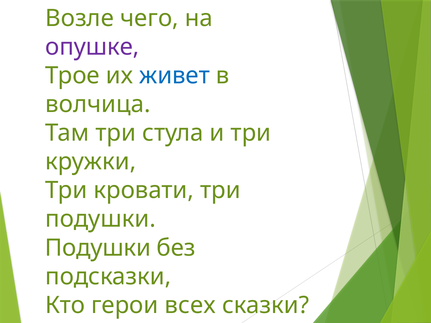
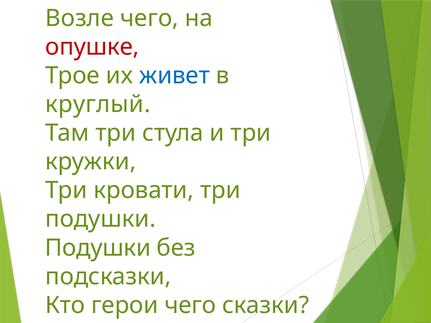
опушке colour: purple -> red (92, 47)
волчица: волчица -> круглый (98, 104)
герои всех: всех -> чего (190, 305)
